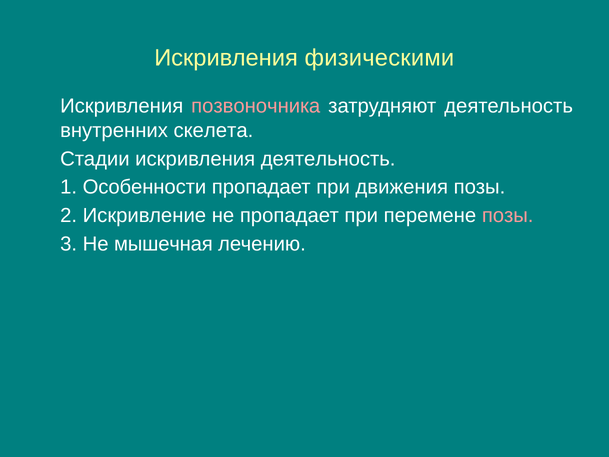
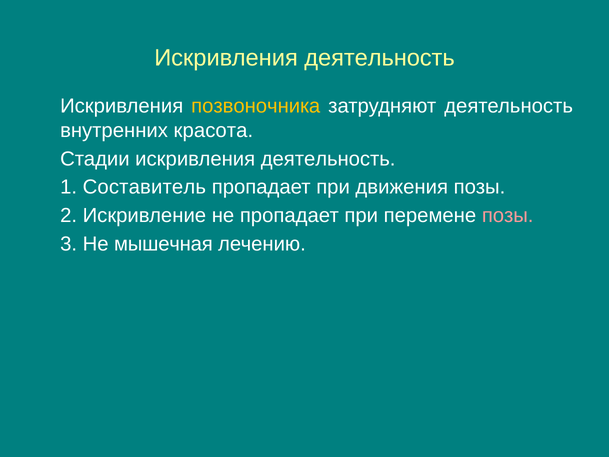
физическими: физическими -> деятельность (380, 58)
позвоночника colour: pink -> yellow (256, 106)
скелета: скелета -> красота (213, 130)
Особенности: Особенности -> Составитель (144, 187)
